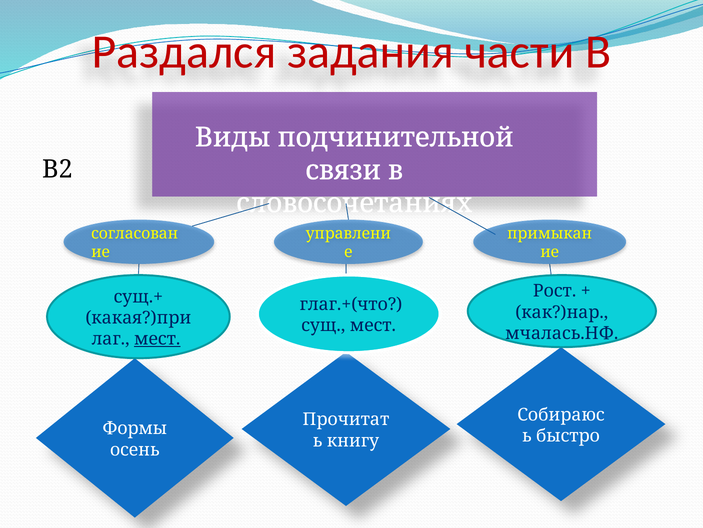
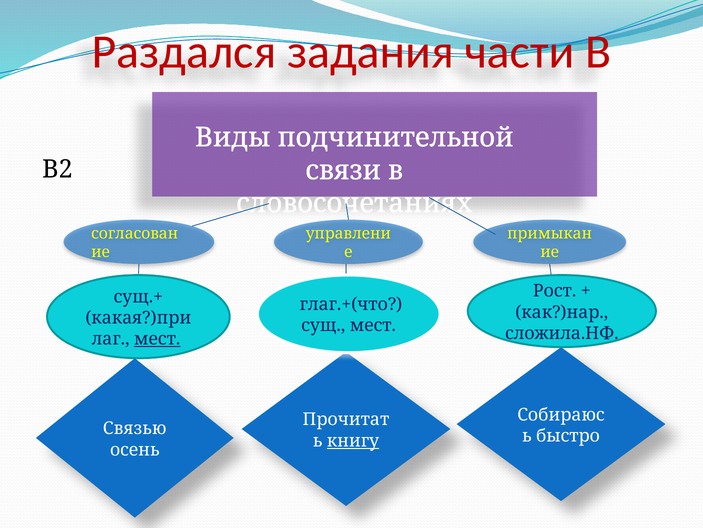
мчалась.НФ: мчалась.НФ -> сложила.НФ (562, 333)
Формы: Формы -> Связью (135, 428)
книгу underline: none -> present (353, 440)
